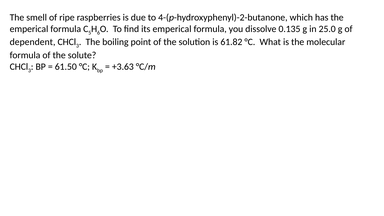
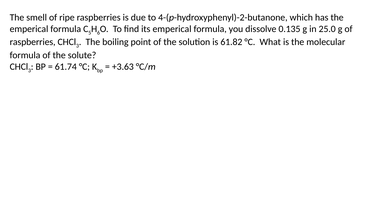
dependent: dependent -> raspberries (33, 42)
61.50: 61.50 -> 61.74 (66, 67)
